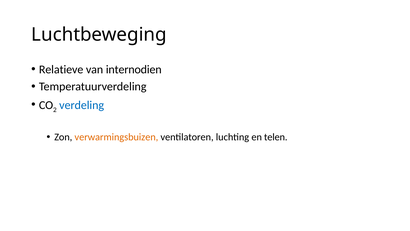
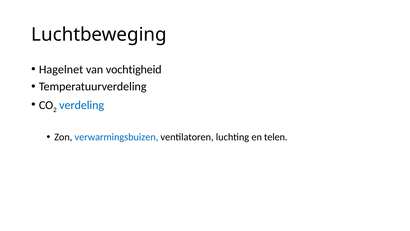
Relatieve: Relatieve -> Hagelnet (61, 69)
internodien: internodien -> vochtigheid (134, 69)
verwarmingsbuizen colour: orange -> blue (116, 137)
